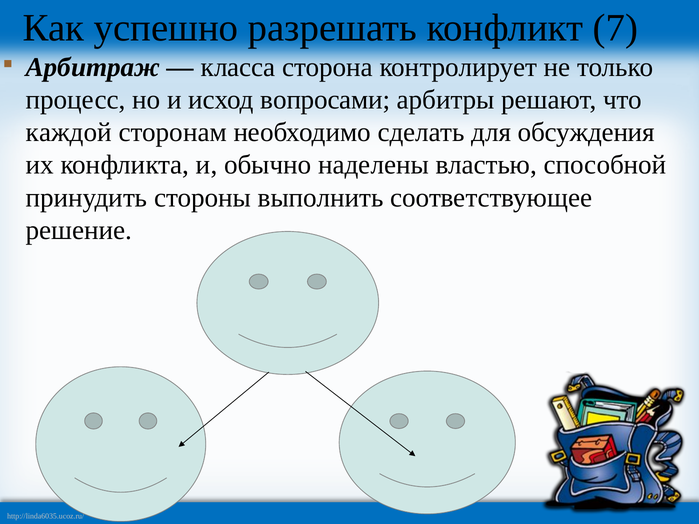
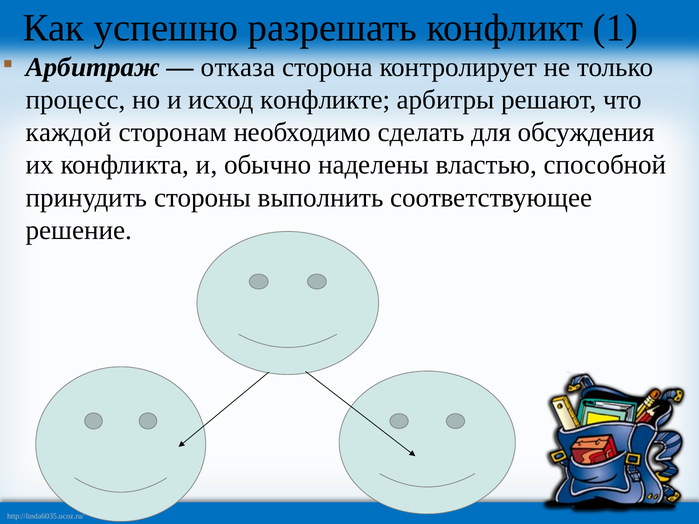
7: 7 -> 1 (615, 28)
класса: класса -> отказа (238, 67)
вопросами: вопросами -> конфликте (325, 100)
